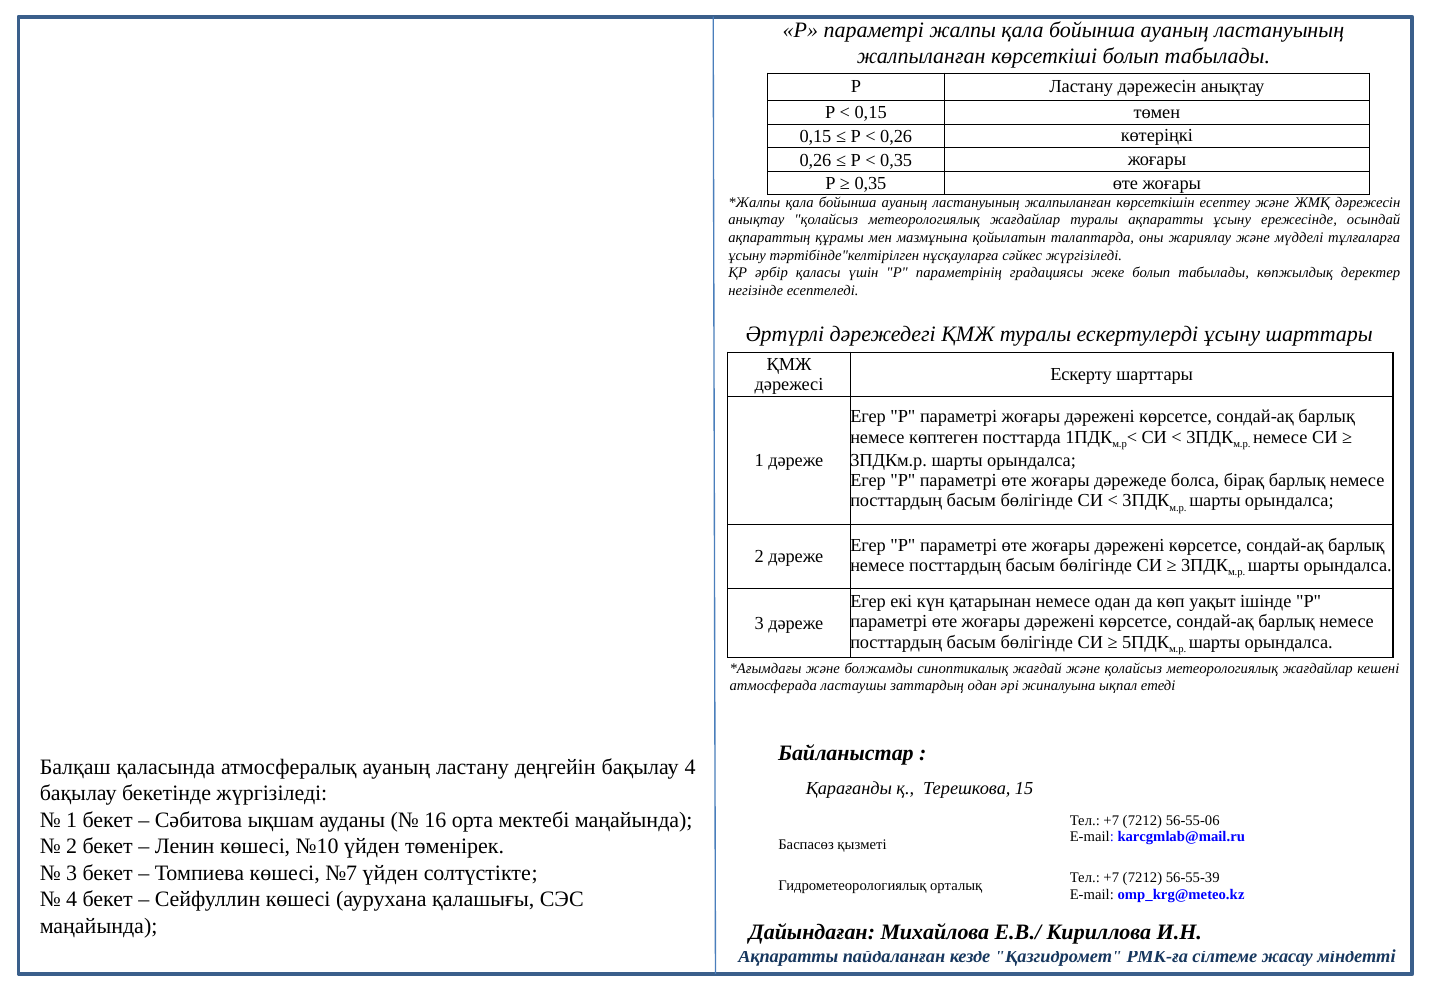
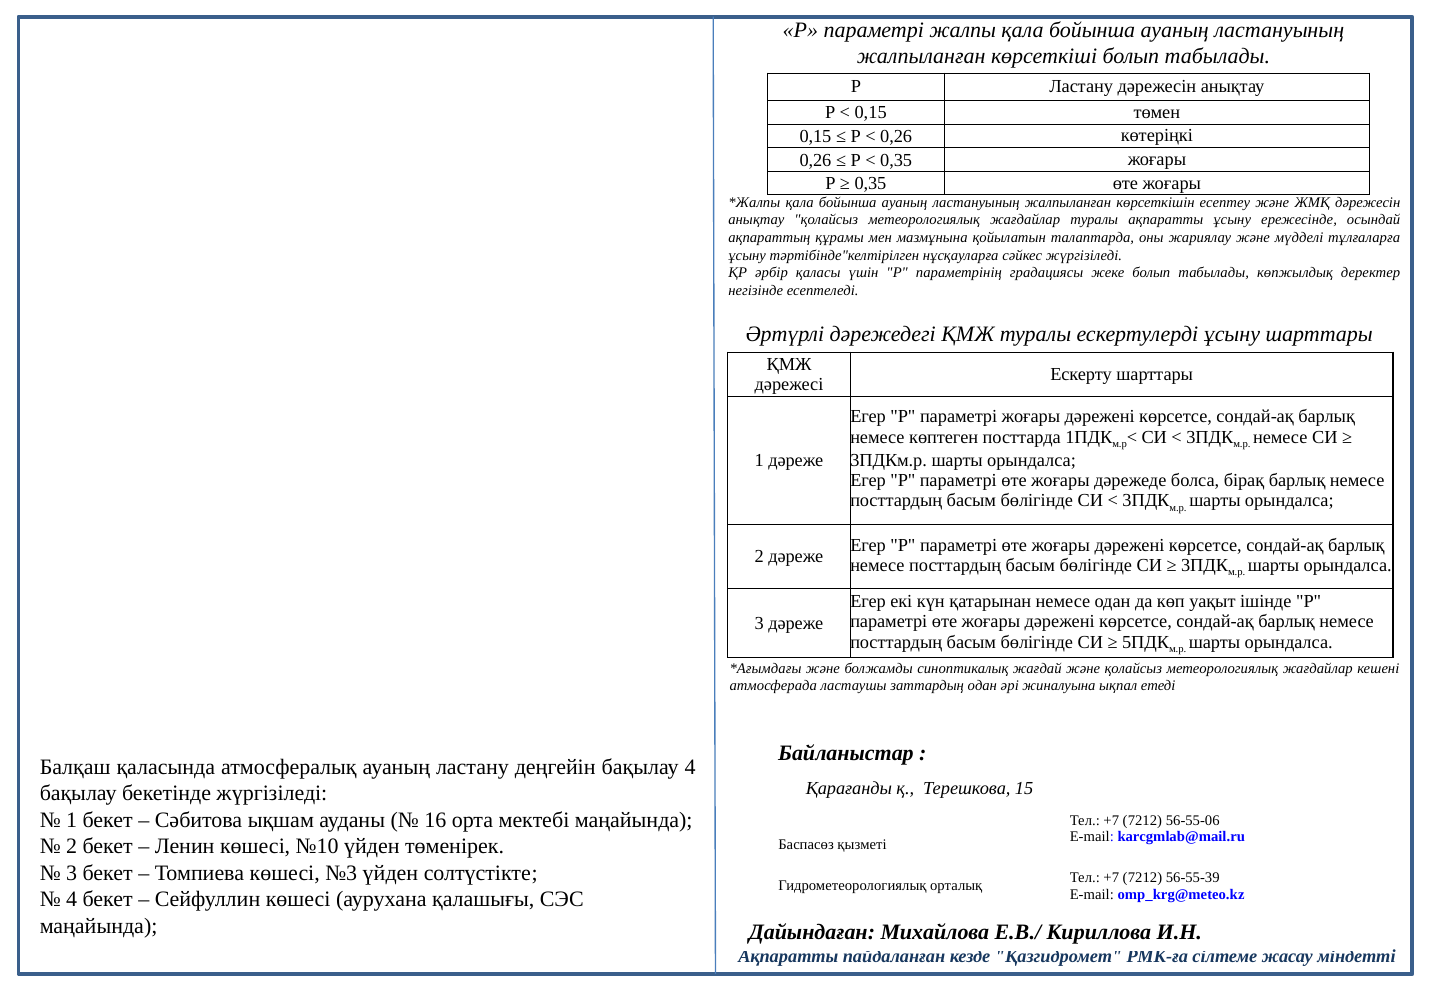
№7: №7 -> №3 (341, 873)
